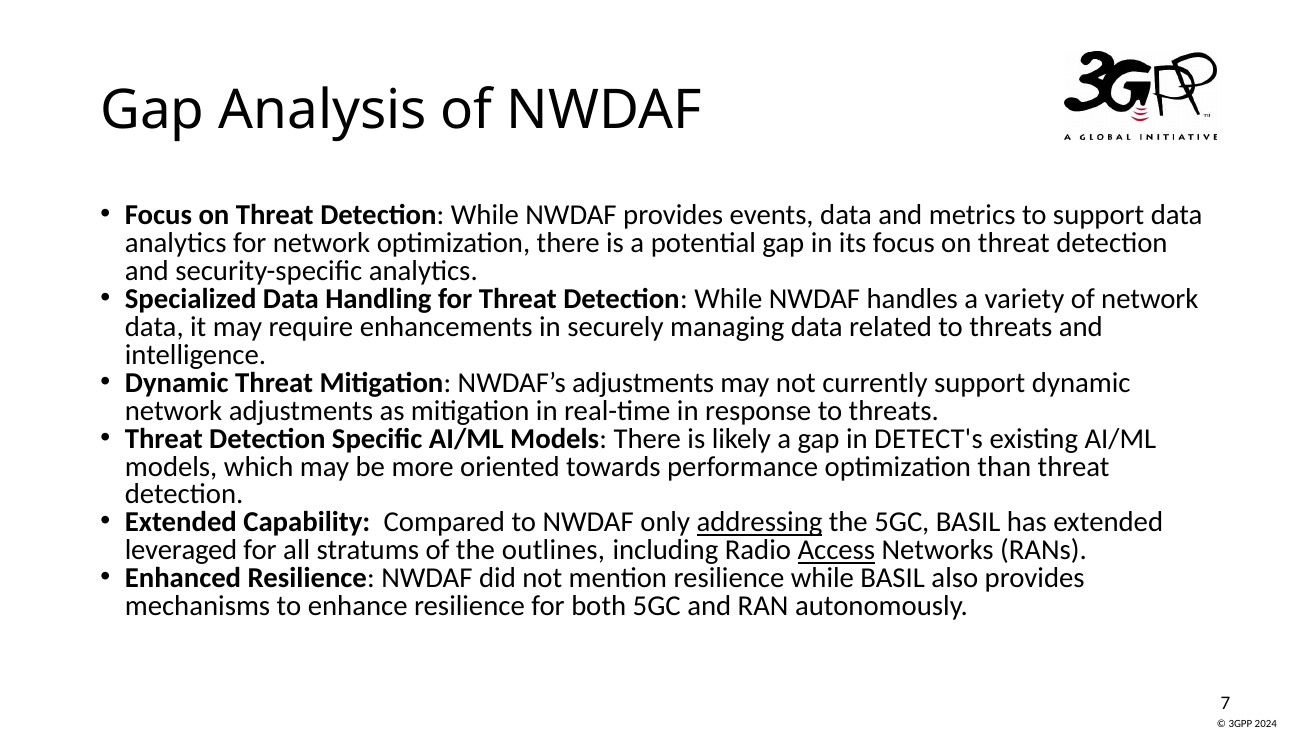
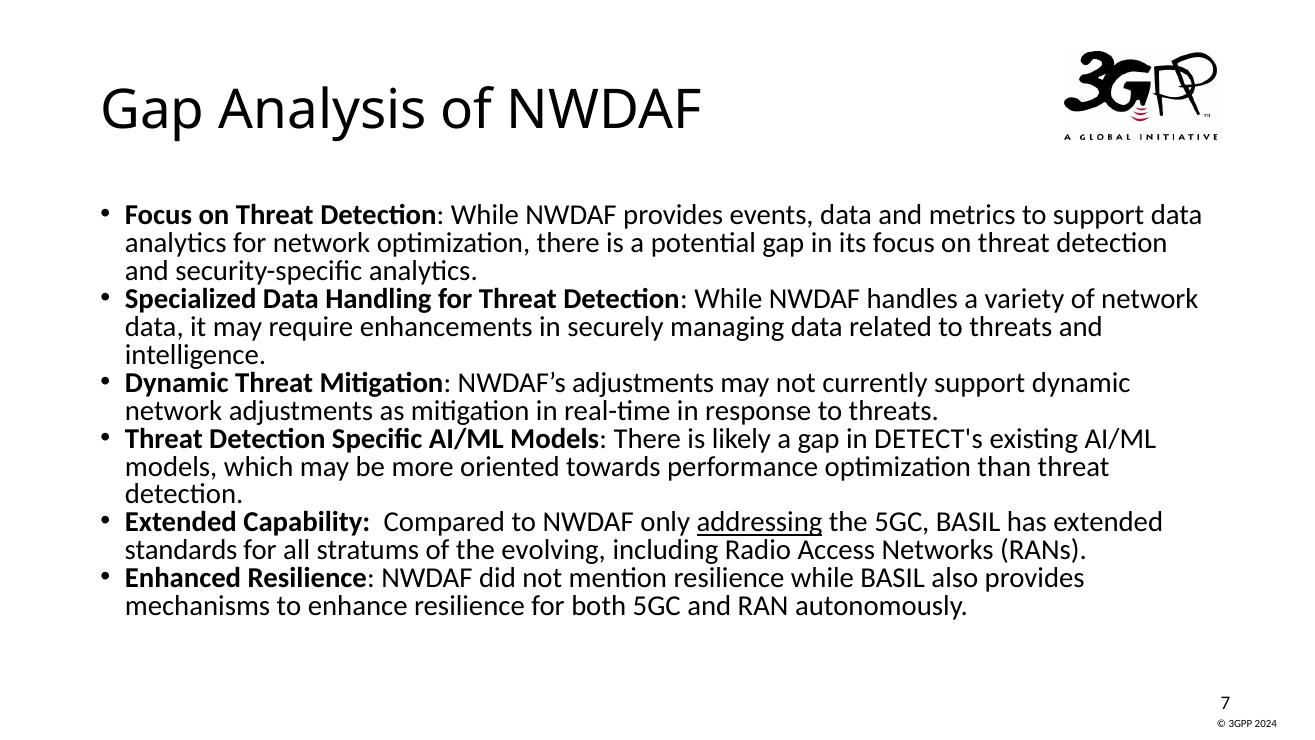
leveraged: leveraged -> standards (181, 550)
outlines: outlines -> evolving (554, 550)
Access underline: present -> none (836, 550)
